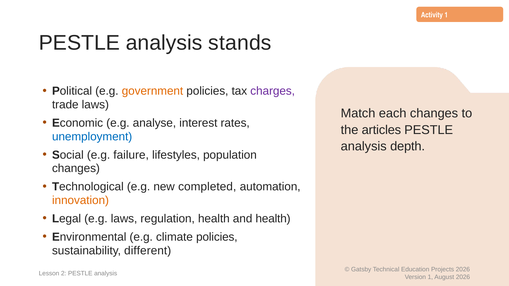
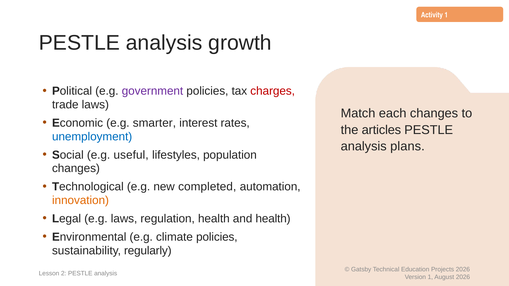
stands: stands -> growth (240, 43)
government colour: orange -> purple (152, 91)
charges colour: purple -> red (273, 91)
analyse: analyse -> smarter (154, 123)
depth: depth -> plans (407, 147)
failure: failure -> useful (131, 155)
different: different -> regularly (148, 251)
